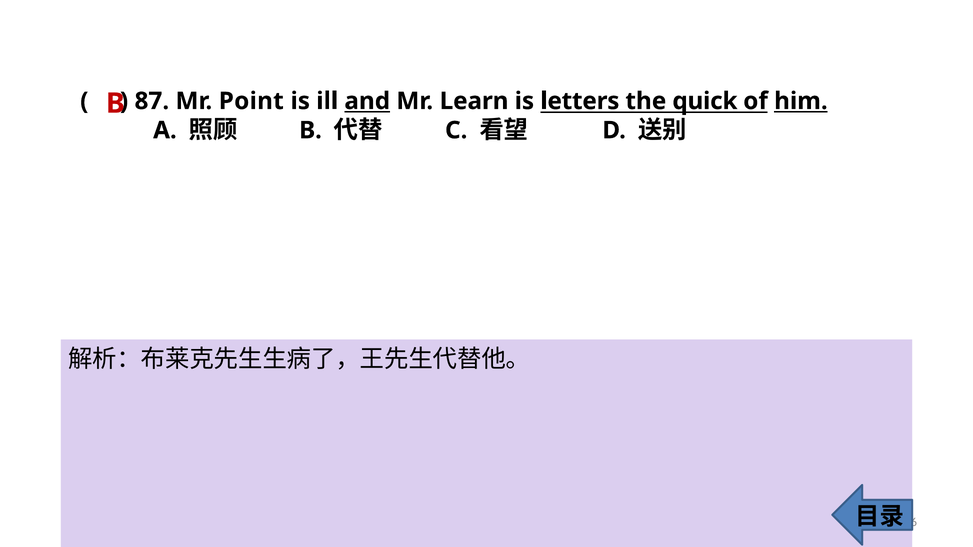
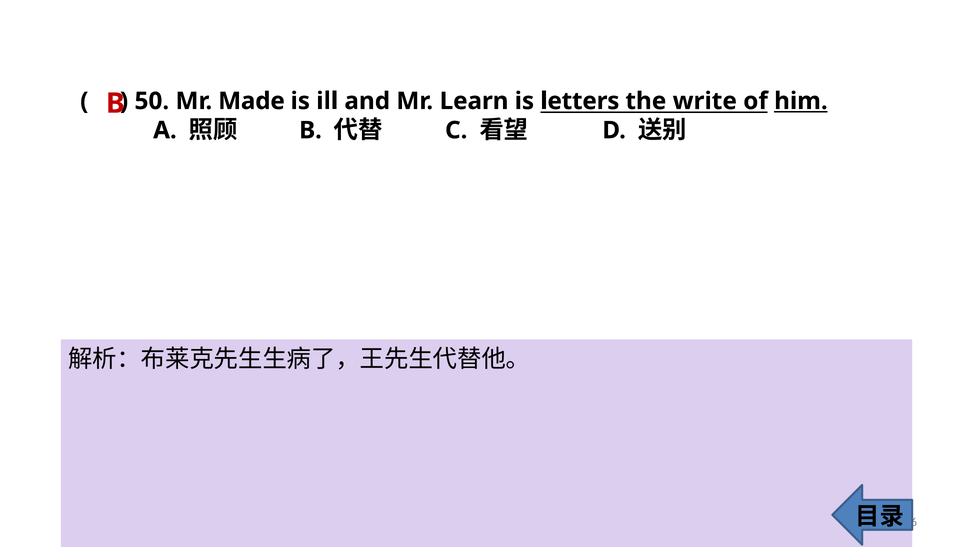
87: 87 -> 50 (152, 101)
Point: Point -> Made (251, 101)
and underline: present -> none (367, 101)
quick: quick -> write (705, 101)
